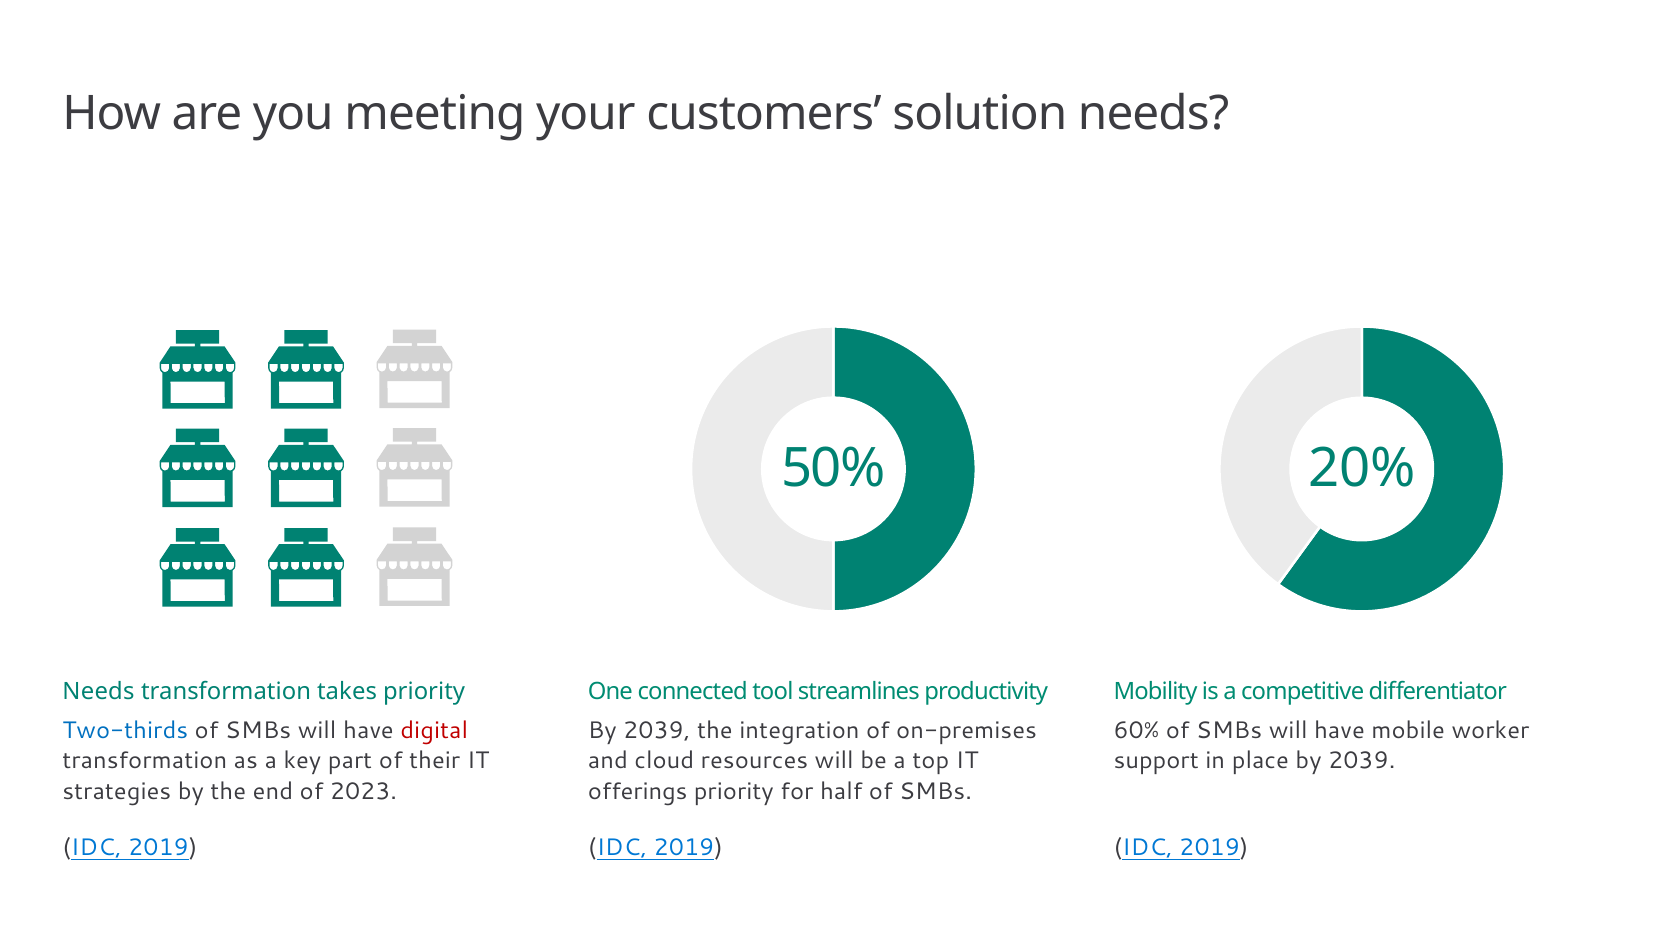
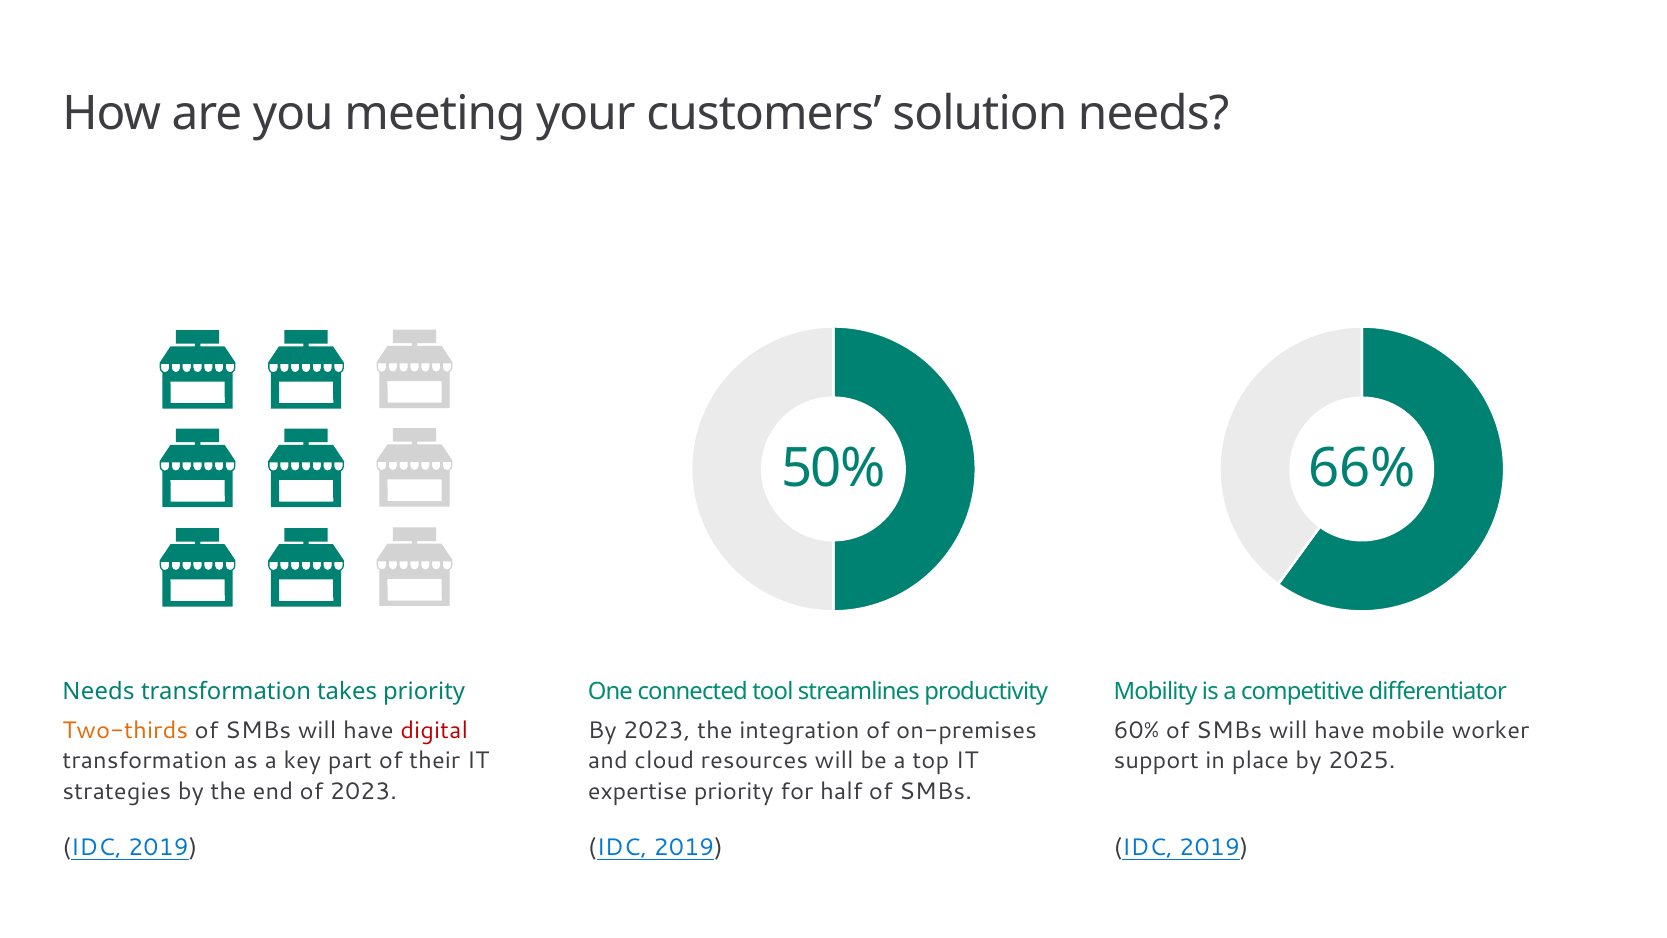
20%: 20% -> 66% (1362, 468)
Two-thirds colour: blue -> orange (125, 730)
2039: 2039 -> 2023 (657, 730)
place by 2039: 2039 -> 2025 (1362, 761)
offerings: offerings -> expertise (638, 791)
